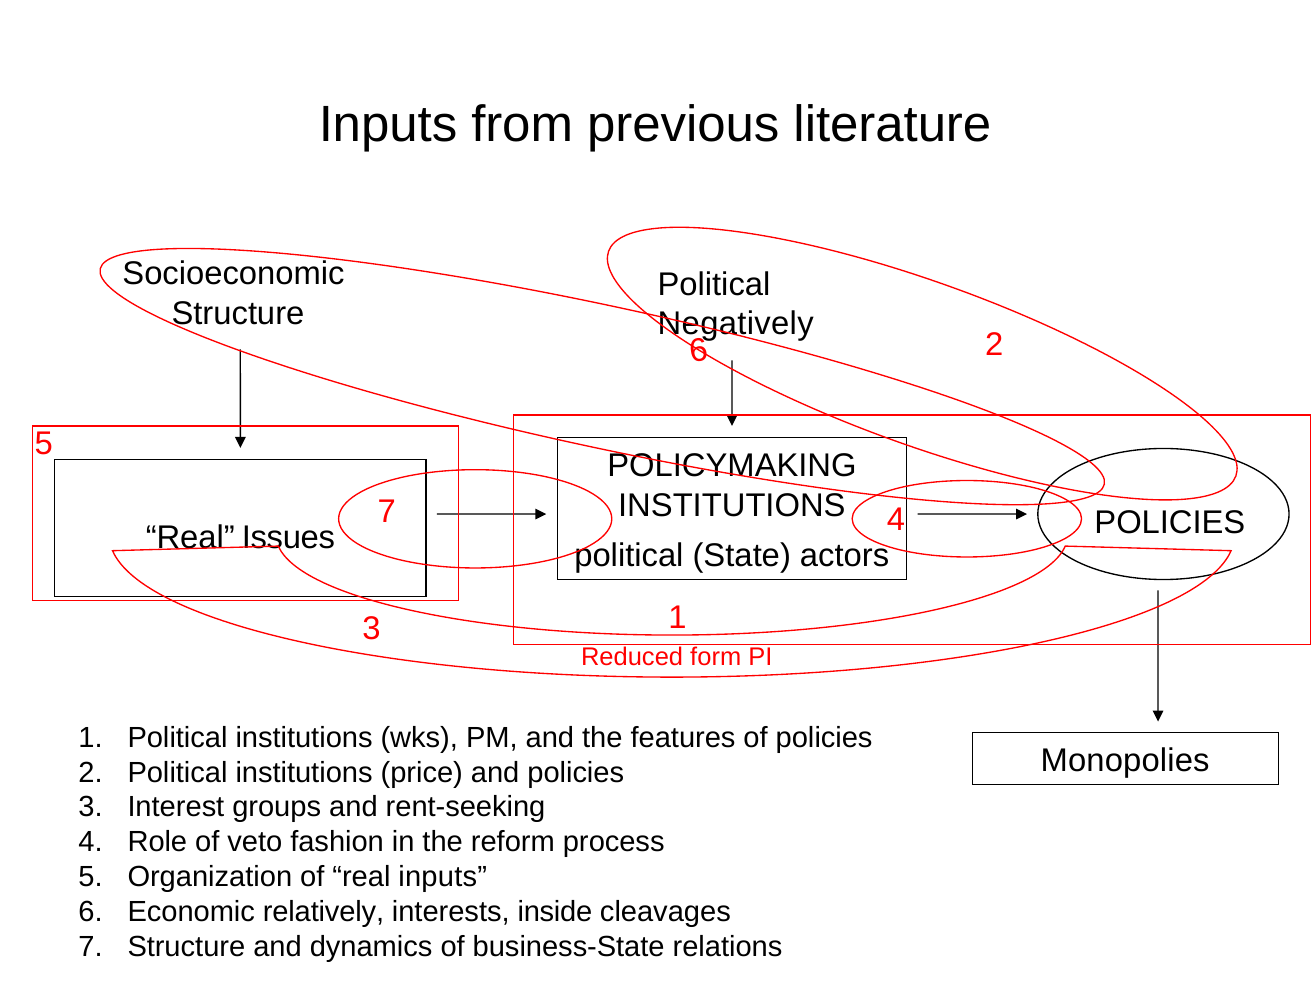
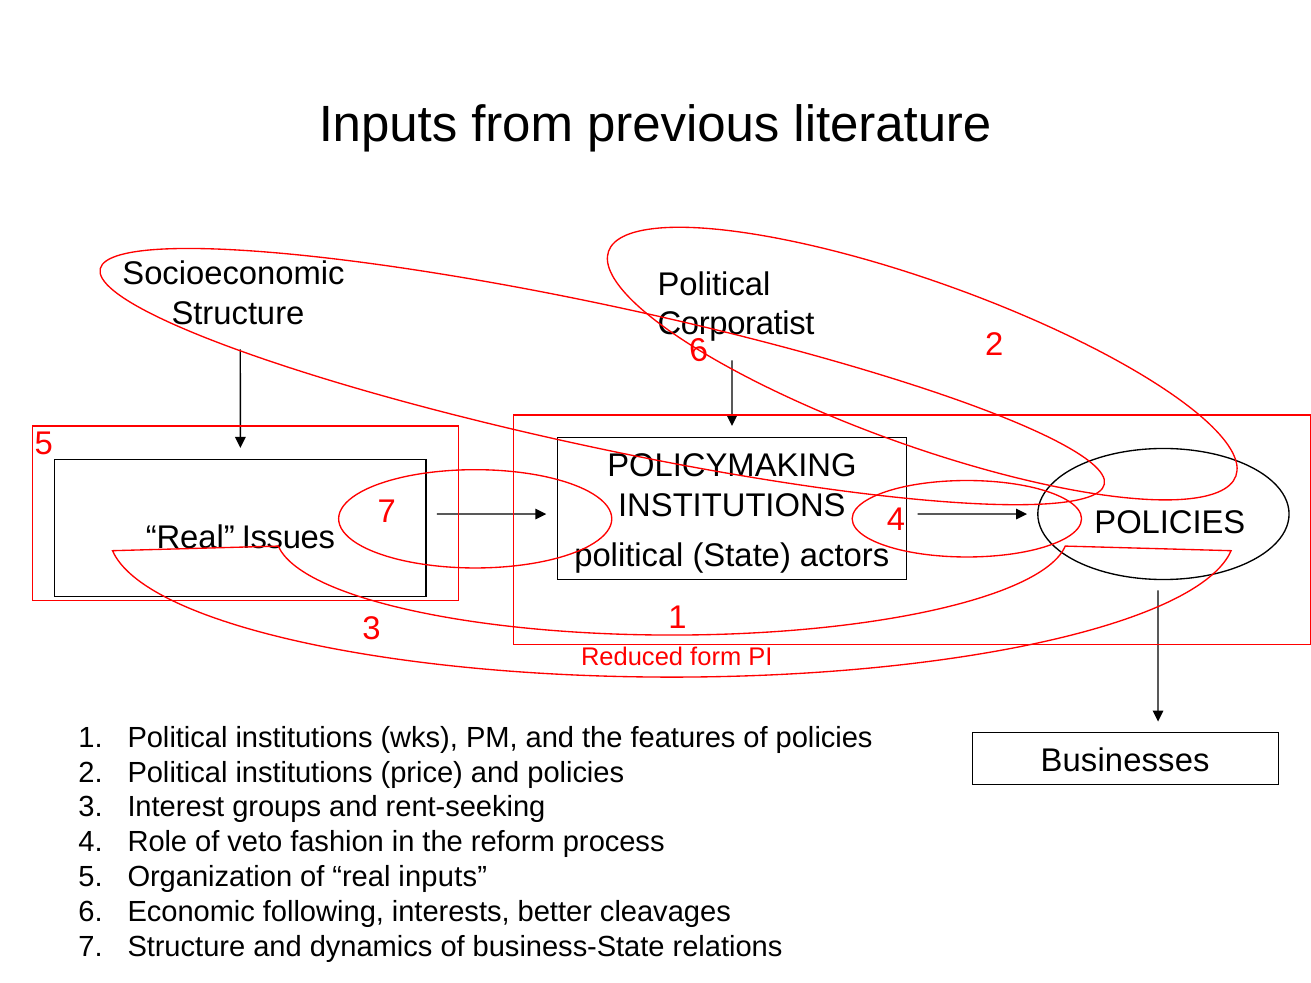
Negatively: Negatively -> Corporatist (736, 324)
Monopolies: Monopolies -> Businesses (1125, 761)
relatively: relatively -> following (323, 912)
inside: inside -> better (555, 912)
